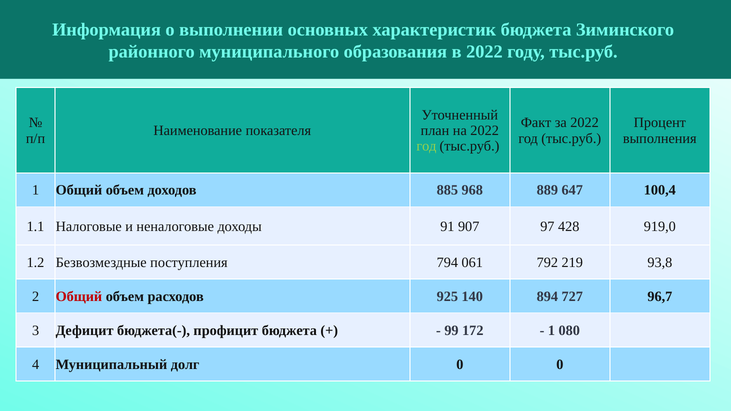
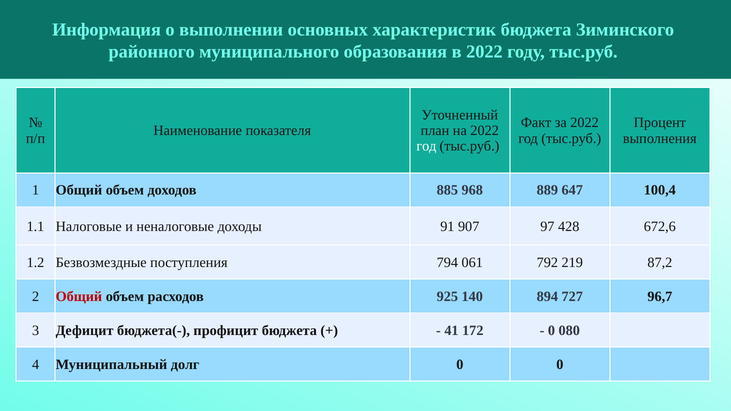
год colour: light green -> white (426, 146)
919,0: 919,0 -> 672,6 (660, 226)
93,8: 93,8 -> 87,2 (660, 263)
99: 99 -> 41 (451, 331)
1: 1 -> 0 (552, 331)
